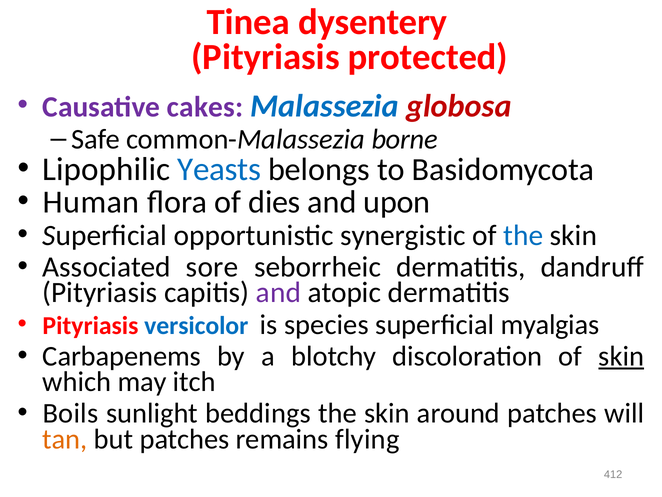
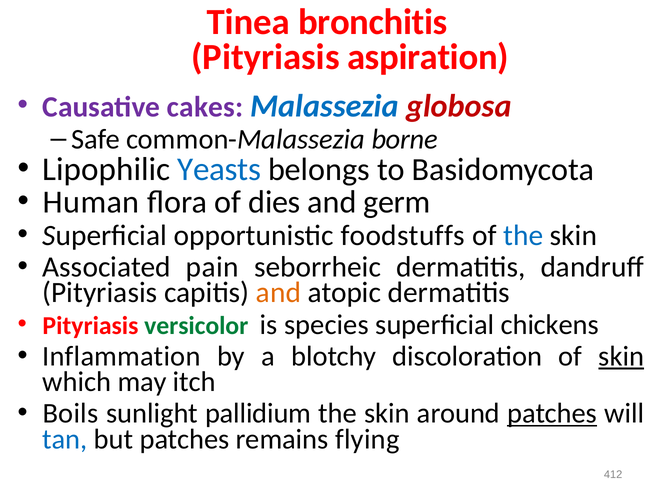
dysentery: dysentery -> bronchitis (373, 22)
protected: protected -> aspiration (428, 57)
upon: upon -> germ (397, 202)
synergistic: synergistic -> foodstuffs (403, 235)
sore: sore -> pain (212, 267)
and colour: purple -> orange (278, 292)
versicolor colour: blue -> green (196, 325)
myalgias: myalgias -> chickens (550, 324)
Carbapenems: Carbapenems -> Inflammation (122, 356)
beddings: beddings -> pallidium (258, 413)
patches underline: none -> present (552, 413)
tan colour: orange -> blue (65, 439)
